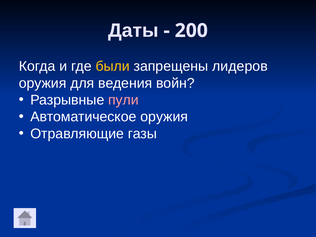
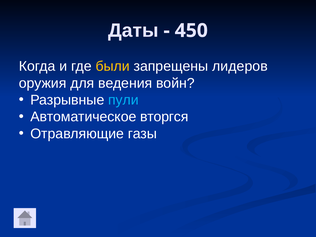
200: 200 -> 450 (191, 31)
пули colour: pink -> light blue (123, 100)
Автоматическое оружия: оружия -> вторгся (164, 117)
